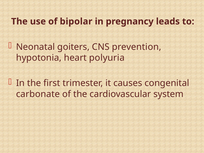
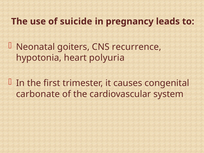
bipolar: bipolar -> suicide (76, 21)
prevention: prevention -> recurrence (137, 47)
